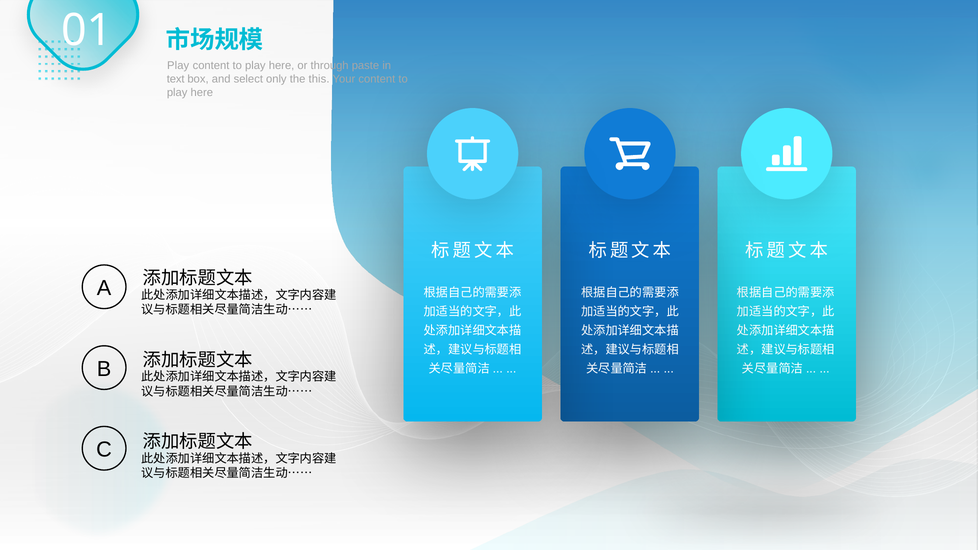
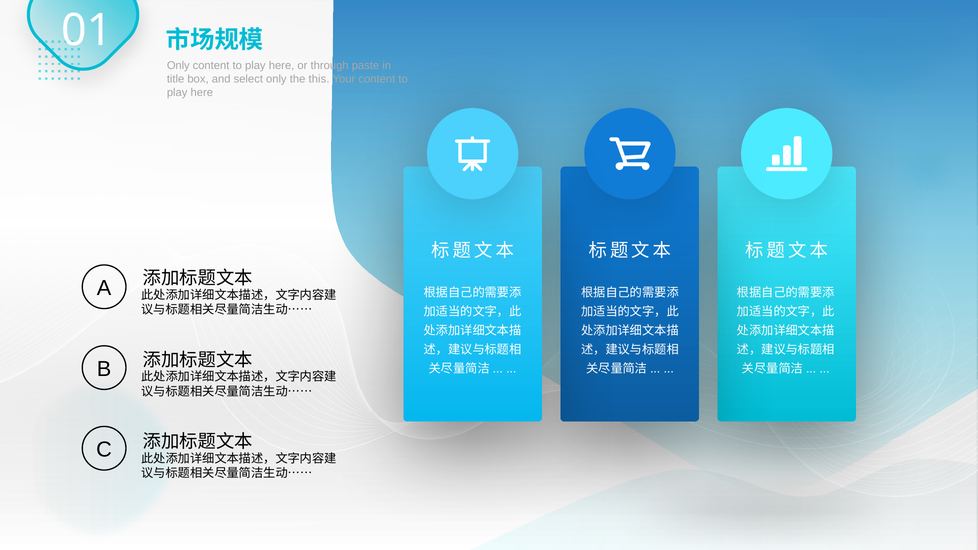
Play: Play -> Only (178, 66)
text: text -> title (176, 79)
